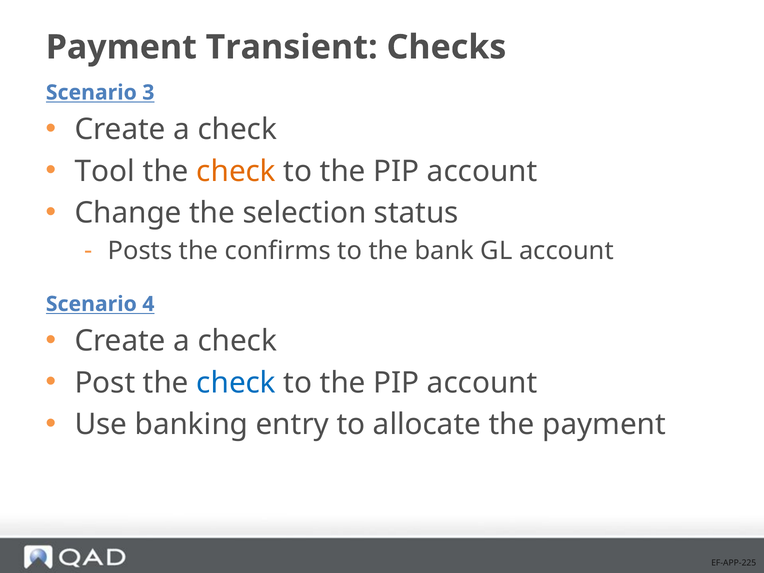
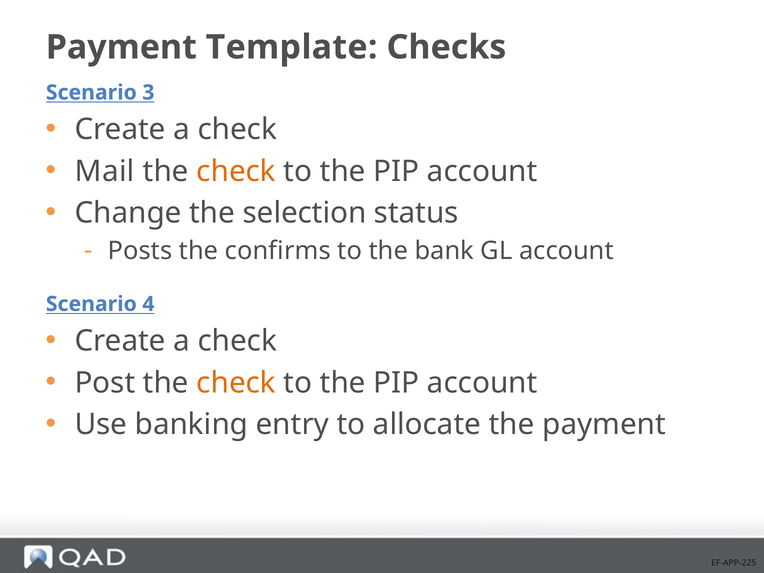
Transient: Transient -> Template (292, 47)
Tool: Tool -> Mail (105, 171)
check colour: blue -> orange (236, 383)
